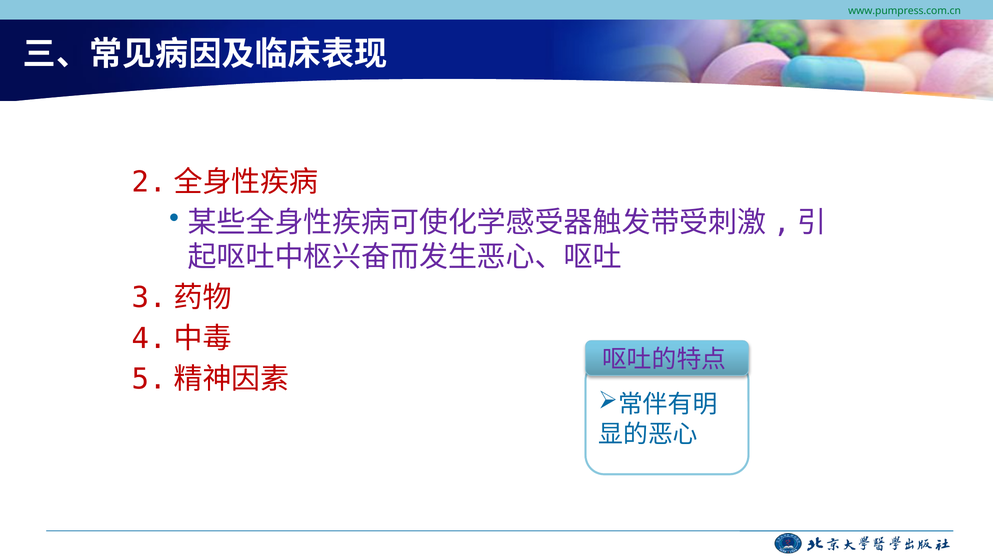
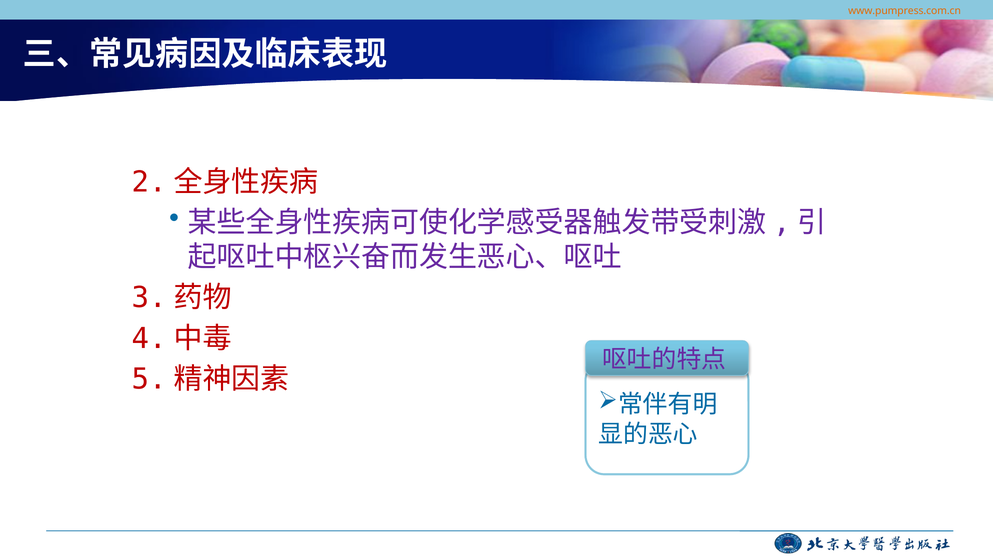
www.pumpress.com.cn colour: green -> orange (905, 11)
